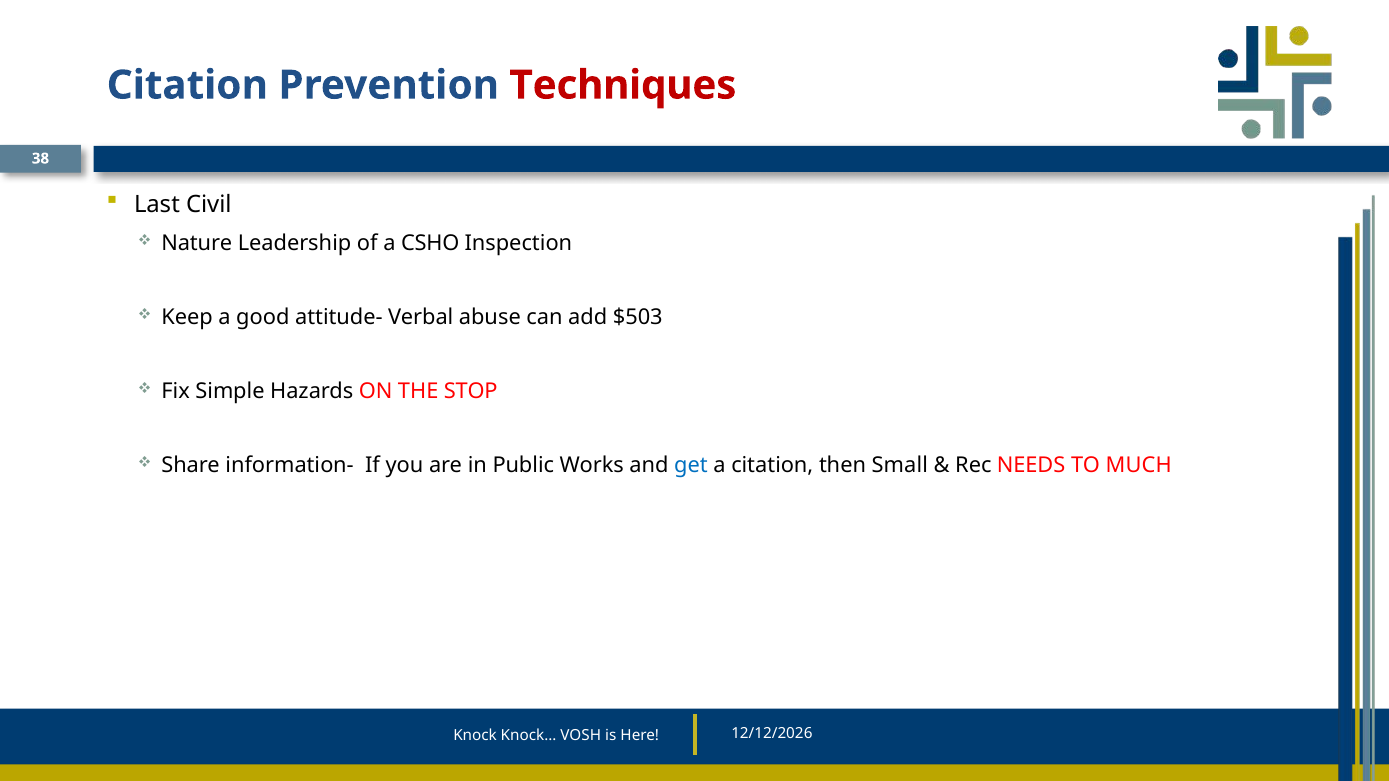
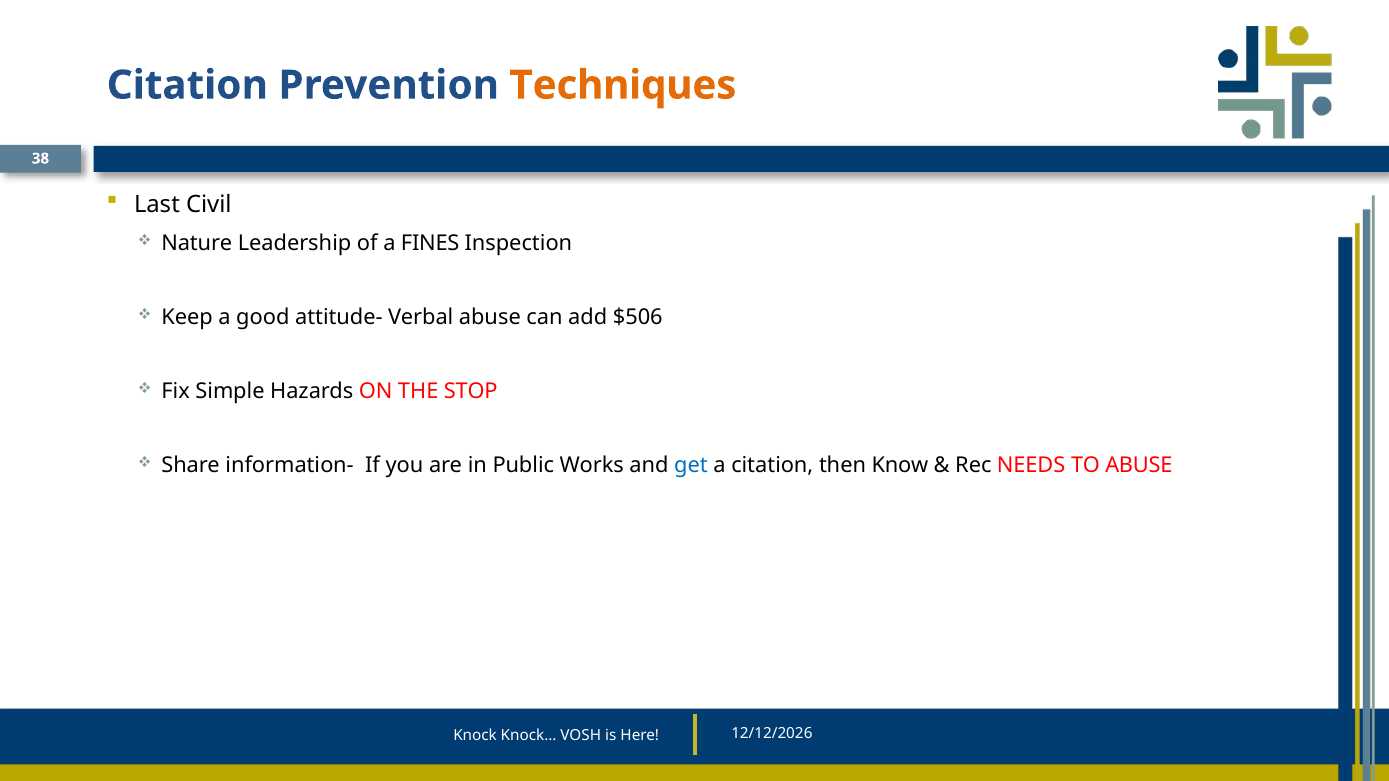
Techniques colour: red -> orange (623, 85)
CSHO: CSHO -> FINES (430, 243)
$503: $503 -> $506 (638, 317)
Small: Small -> Know (900, 465)
TO MUCH: MUCH -> ABUSE (1139, 465)
